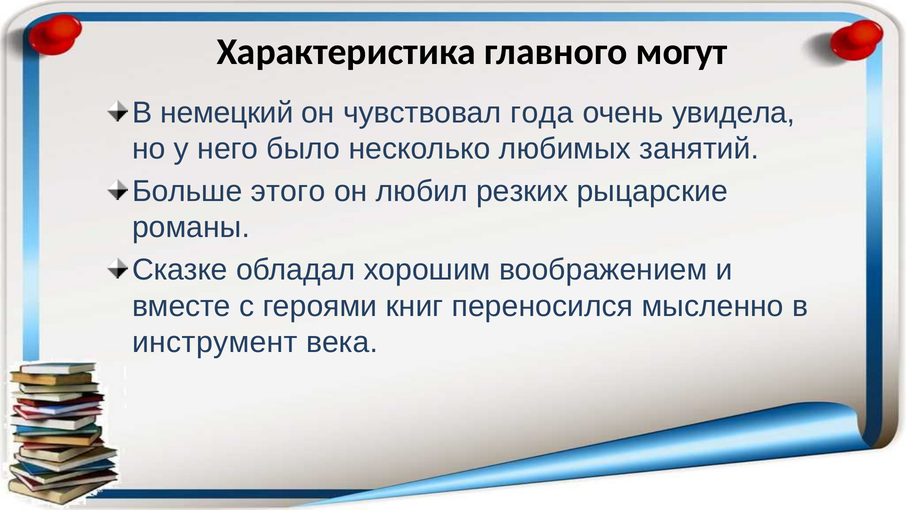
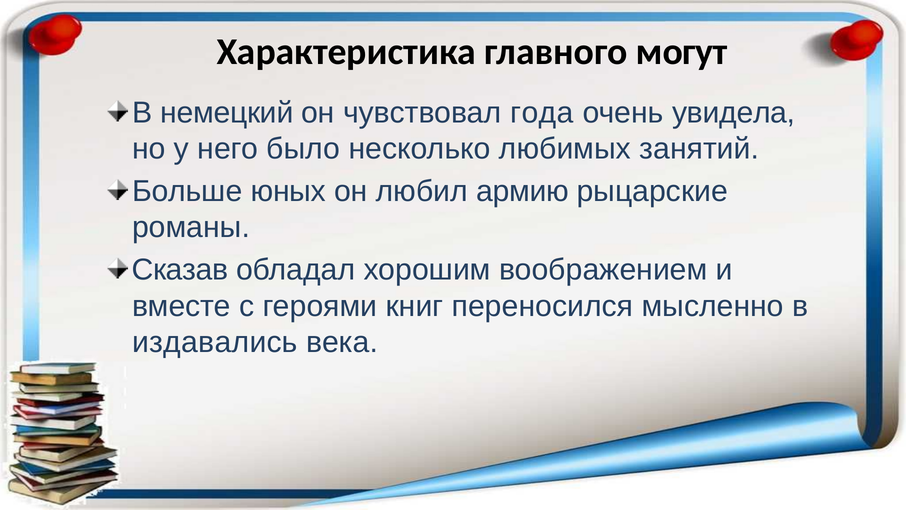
этого: этого -> юных (288, 191)
резких: резких -> армию (522, 191)
Сказке: Сказке -> Сказав (180, 270)
инструмент: инструмент -> издавались (215, 342)
